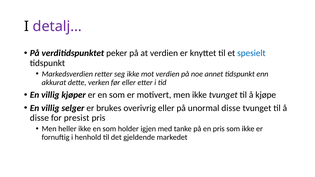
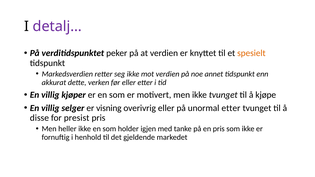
spesielt colour: blue -> orange (251, 53)
brukes: brukes -> visning (109, 108)
unormal disse: disse -> etter (231, 108)
